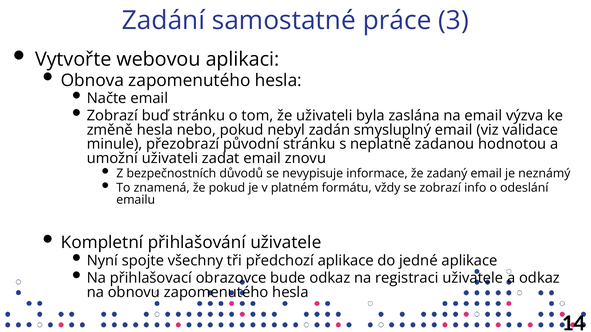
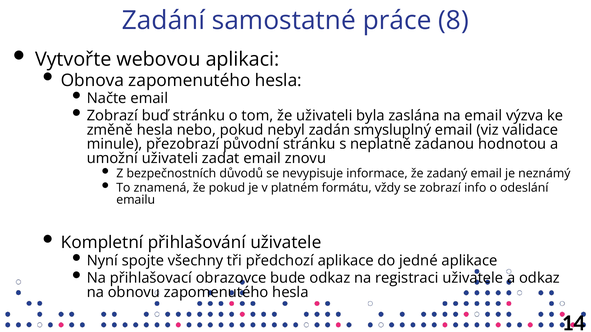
3: 3 -> 8 (453, 21)
